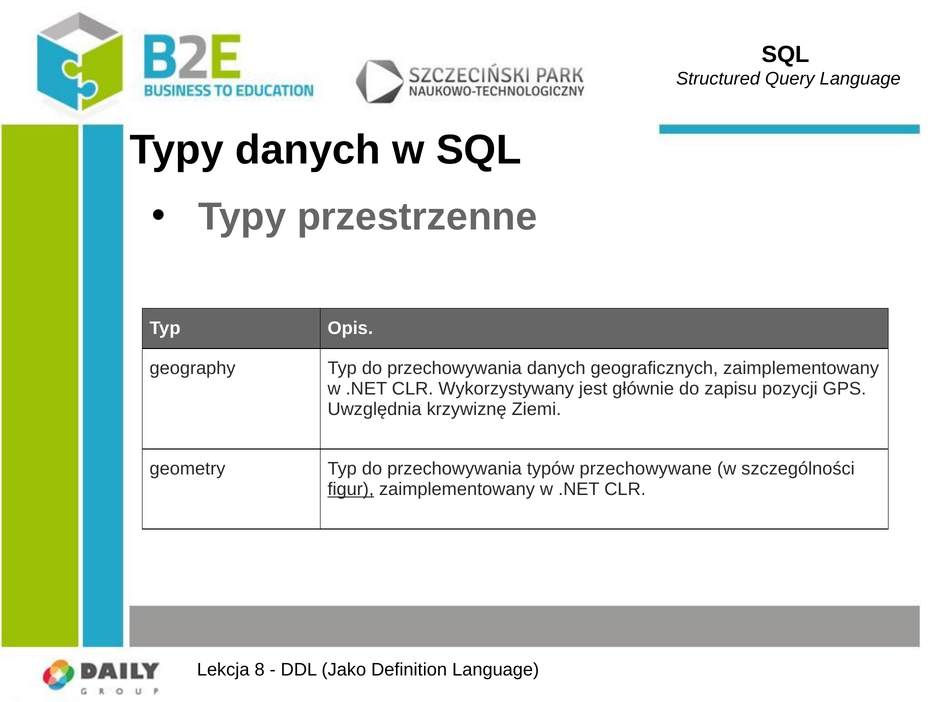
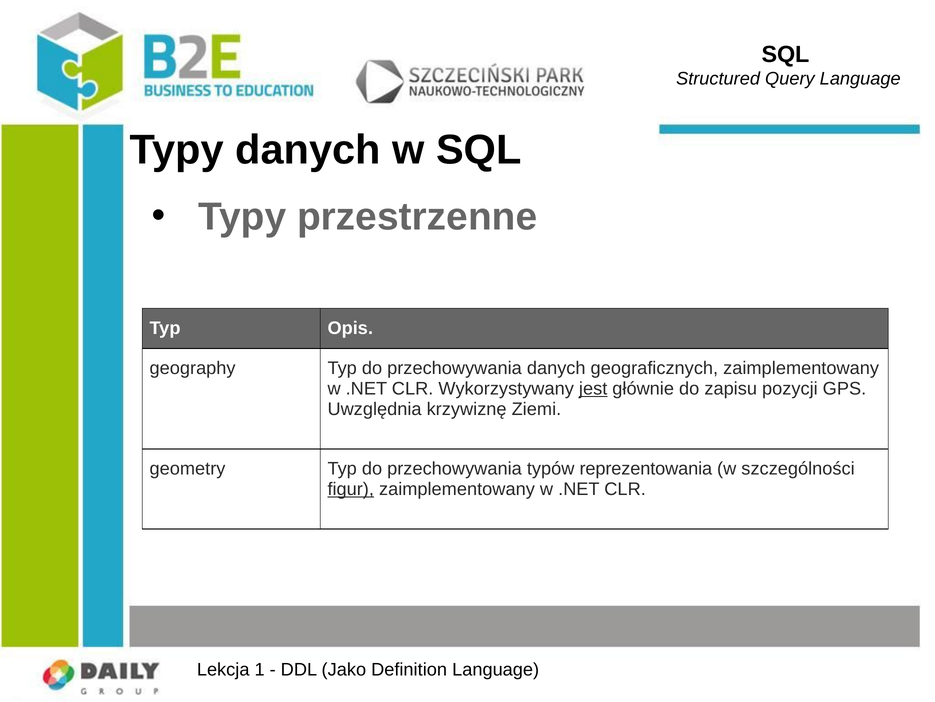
jest underline: none -> present (593, 388)
przechowywane: przechowywane -> reprezentowania (646, 468)
8: 8 -> 1 (260, 669)
